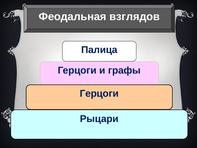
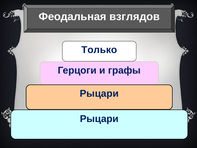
Палица: Палица -> Только (99, 50)
Герцоги: Герцоги -> Рыцари (99, 93)
